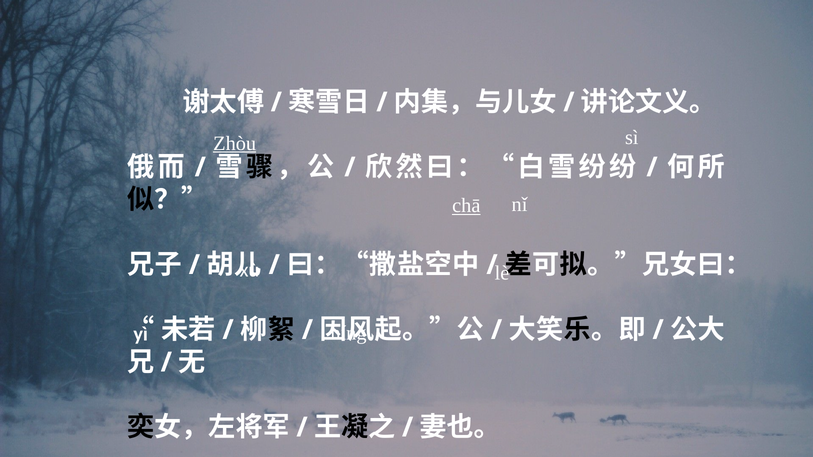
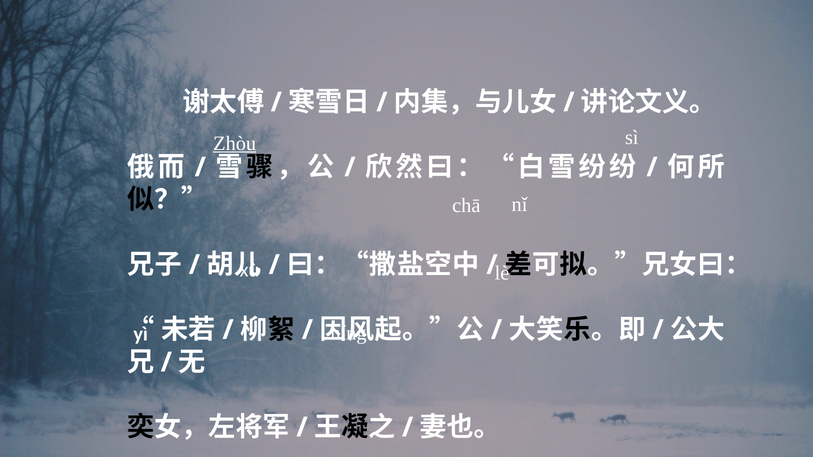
chā underline: present -> none (466, 206)
